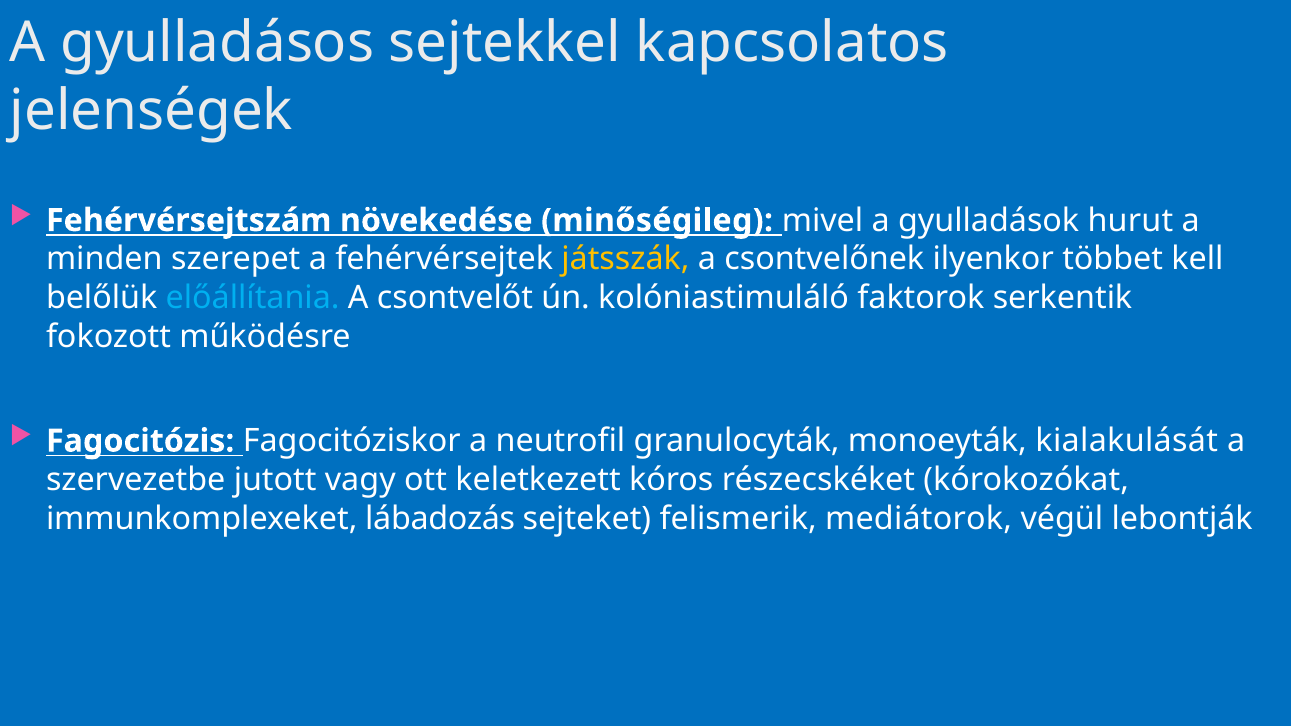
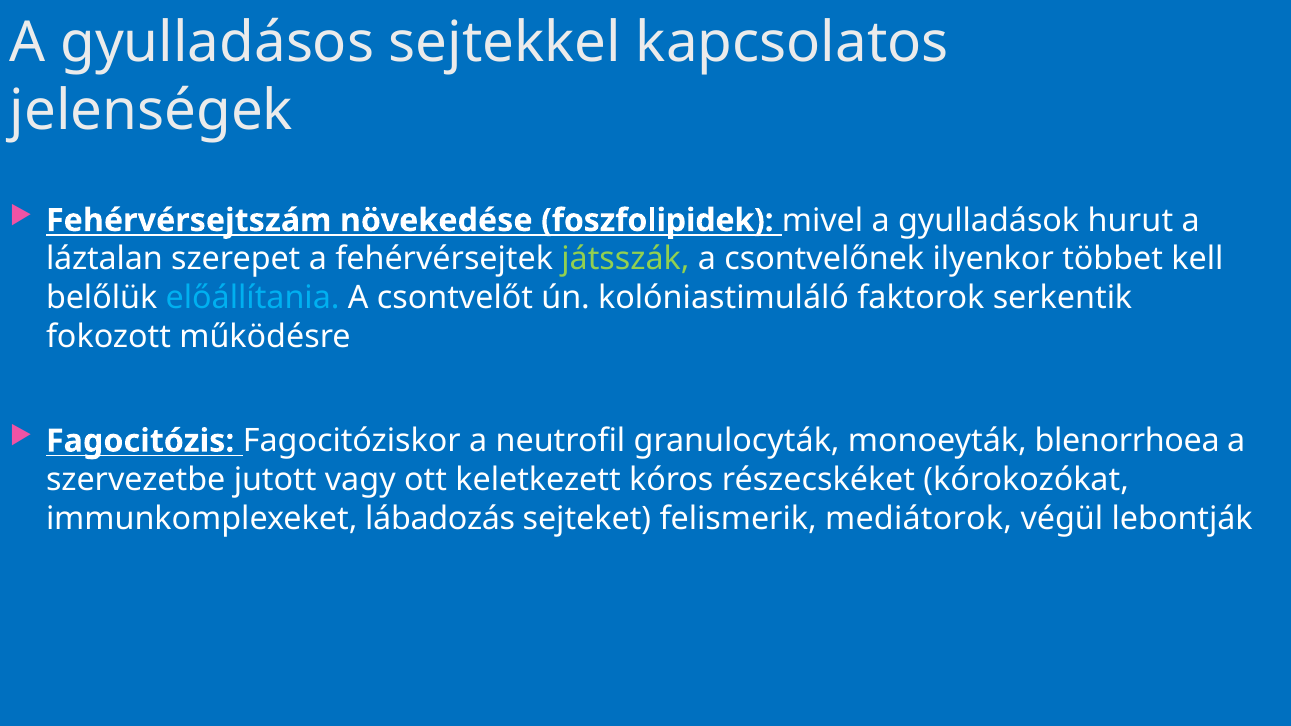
minőségileg: minőségileg -> foszfolipidek (657, 221)
minden: minden -> láztalan (104, 259)
játsszák colour: yellow -> light green (625, 259)
kialakulását: kialakulását -> blenorrhoea (1127, 441)
